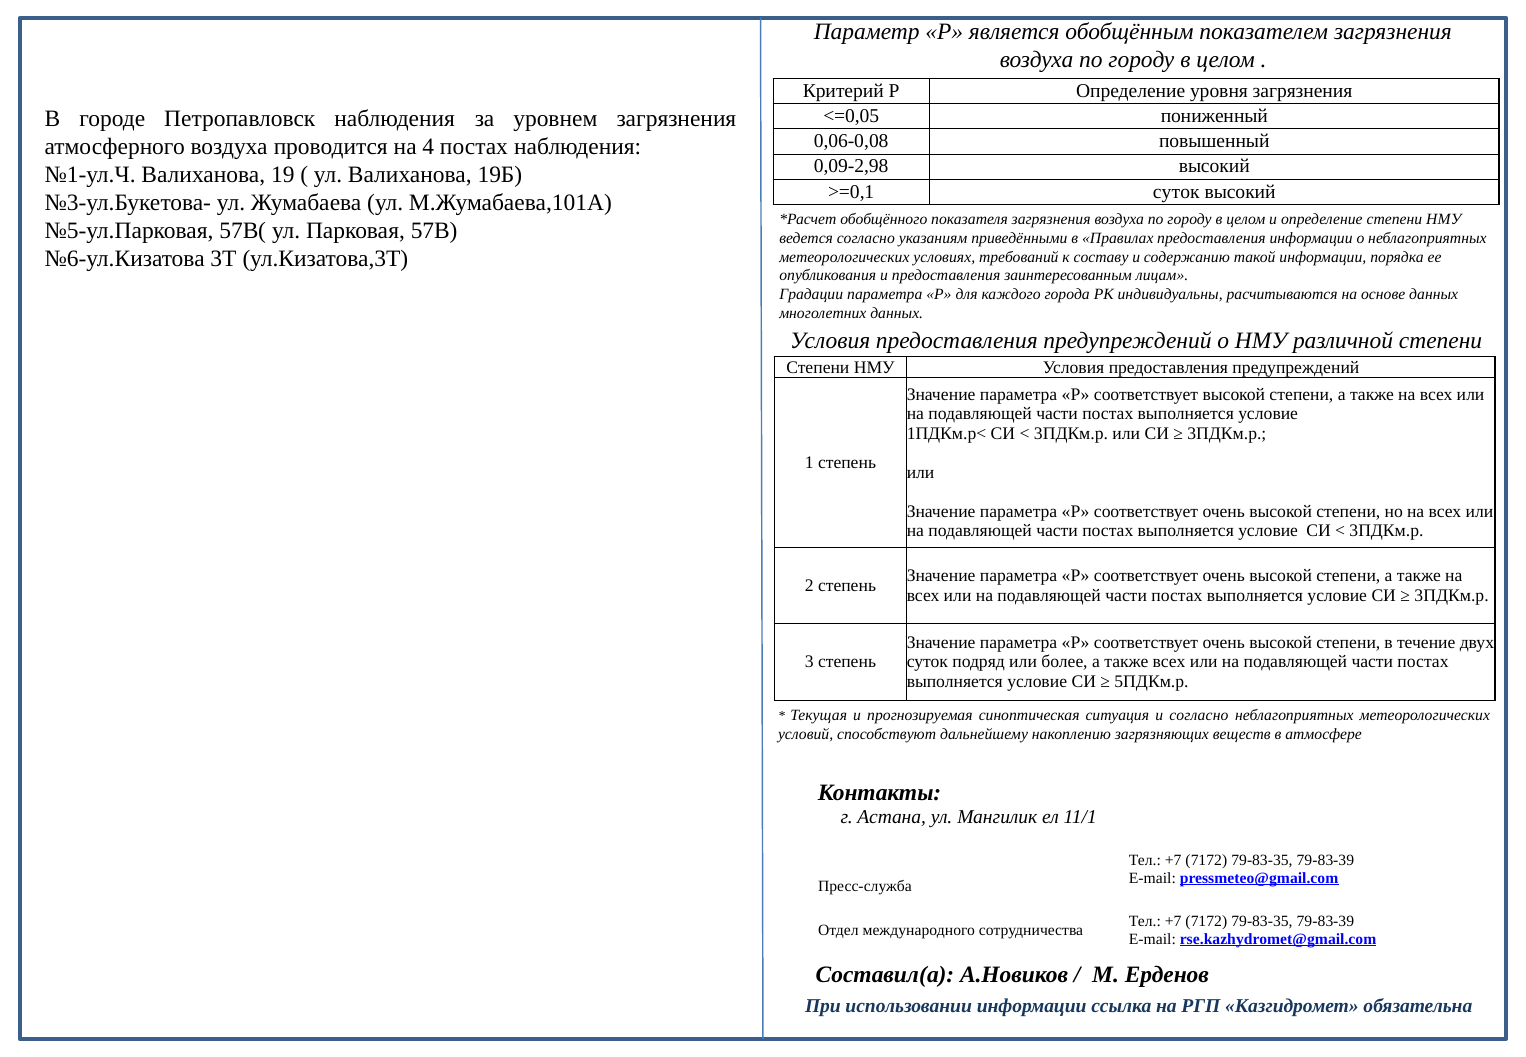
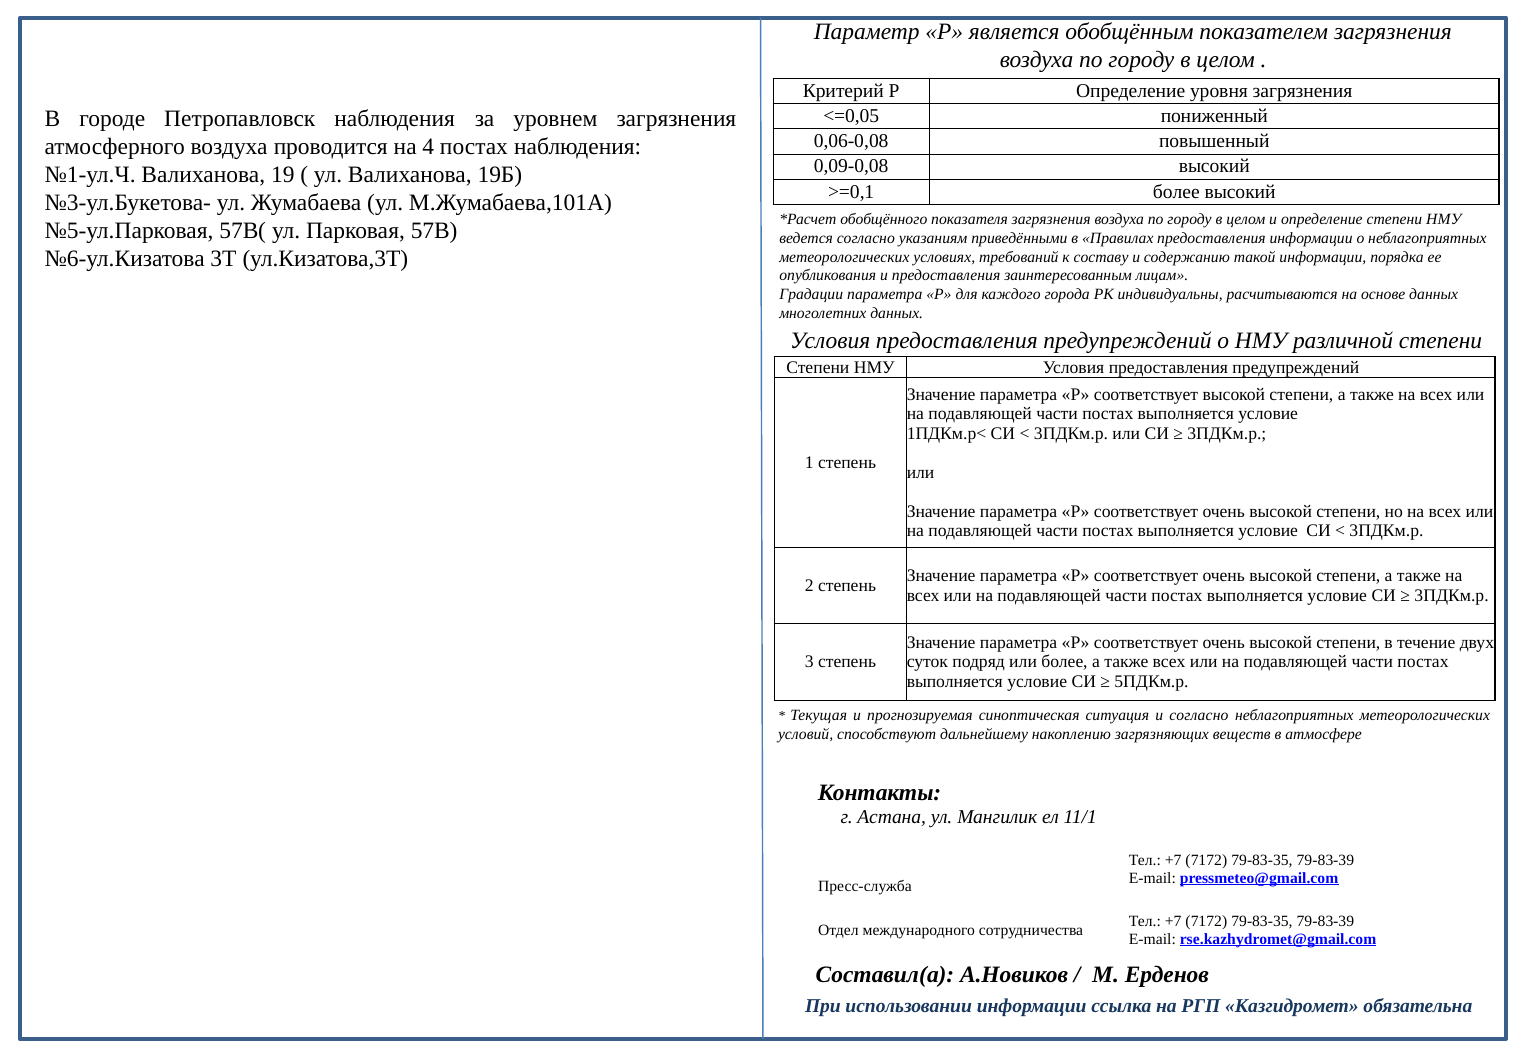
0,09-2,98: 0,09-2,98 -> 0,09-0,08 (851, 166)
>=0,1 суток: суток -> более (1176, 191)
